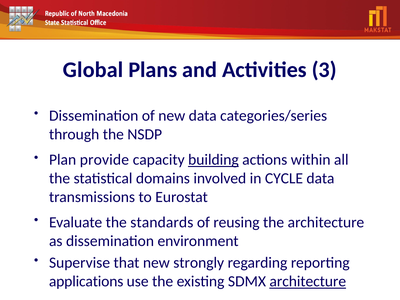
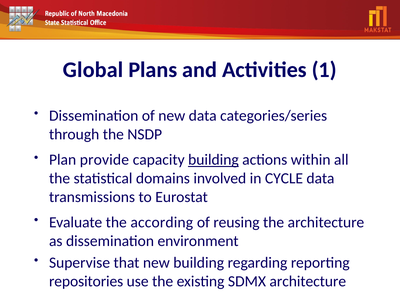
3: 3 -> 1 (324, 70)
standards: standards -> according (162, 222)
new strongly: strongly -> building (199, 263)
applications: applications -> repositories (86, 281)
architecture underline: present -> none (308, 281)
